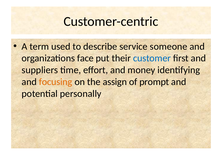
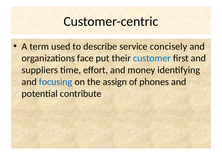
someone: someone -> concisely (169, 47)
focusing colour: orange -> blue (56, 82)
prompt: prompt -> phones (154, 82)
personally: personally -> contribute (81, 94)
